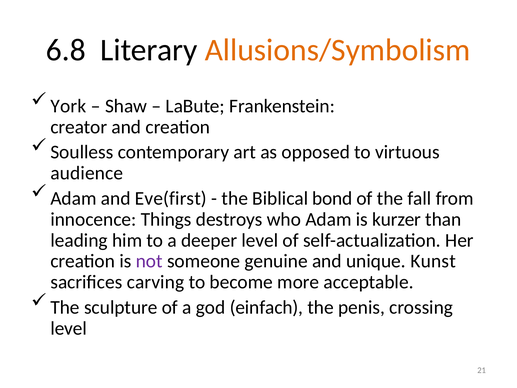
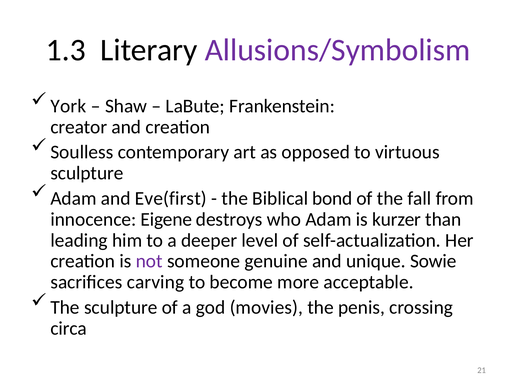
6.8: 6.8 -> 1.3 (66, 50)
Allusions/Symbolism colour: orange -> purple (338, 50)
audience: audience -> sculpture (87, 173)
Things: Things -> Eigene (166, 219)
Kunst: Kunst -> Sowie (433, 261)
einfach: einfach -> movies (266, 307)
level: level -> circa (69, 328)
